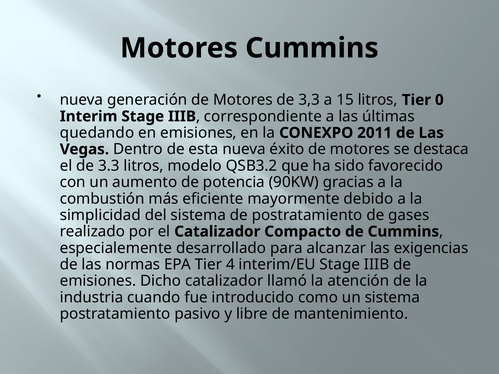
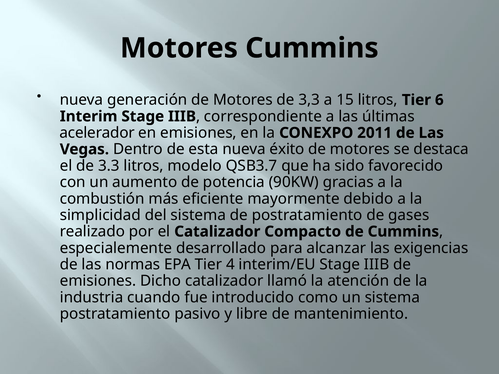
0: 0 -> 6 (439, 100)
quedando: quedando -> acelerador (97, 133)
QSB3.2: QSB3.2 -> QSB3.7 (252, 166)
